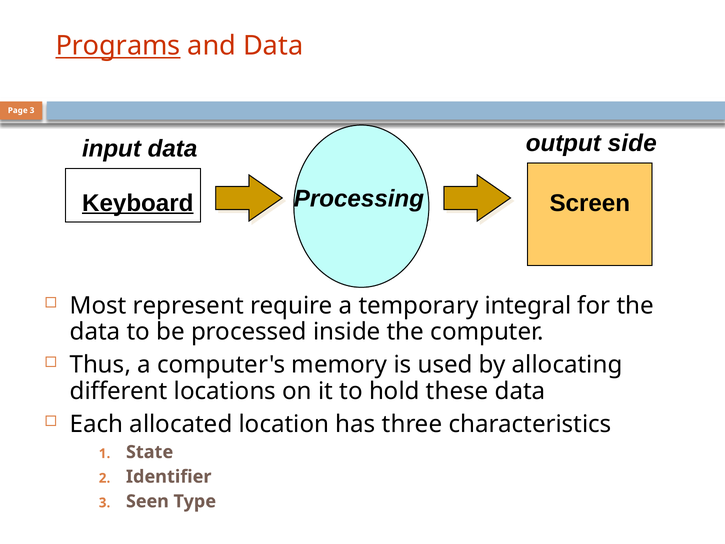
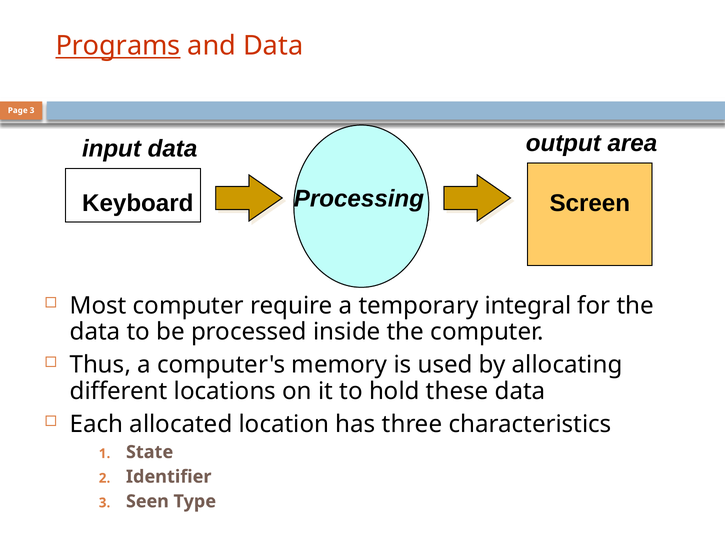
side: side -> area (632, 143)
Keyboard underline: present -> none (138, 203)
Most represent: represent -> computer (188, 306)
